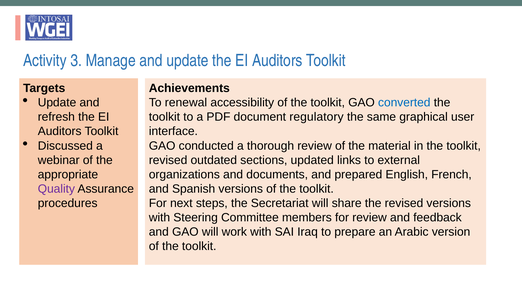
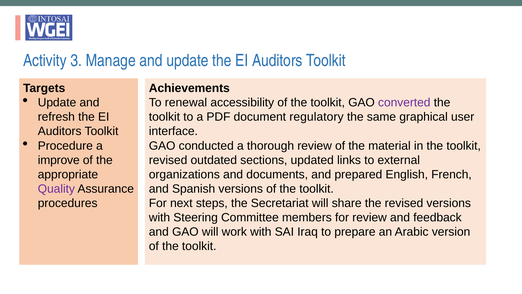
converted colour: blue -> purple (404, 102)
Discussed: Discussed -> Procedure (65, 146)
webinar: webinar -> improve (59, 160)
